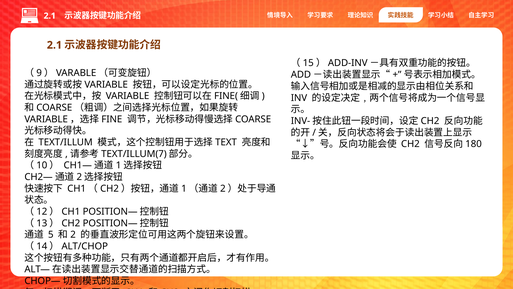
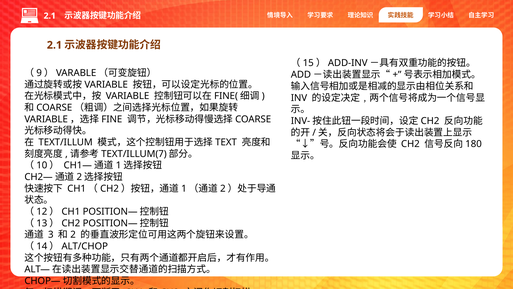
5: 5 -> 3 (51, 234)
